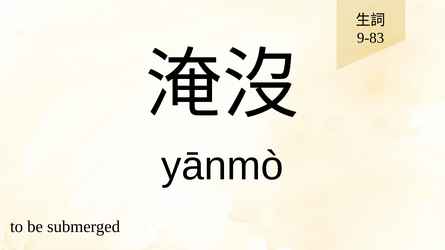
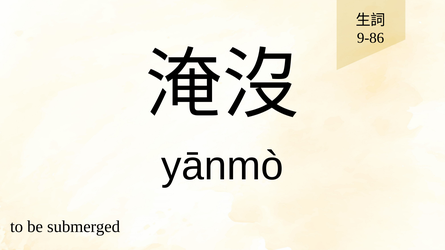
9-83: 9-83 -> 9-86 (371, 38)
